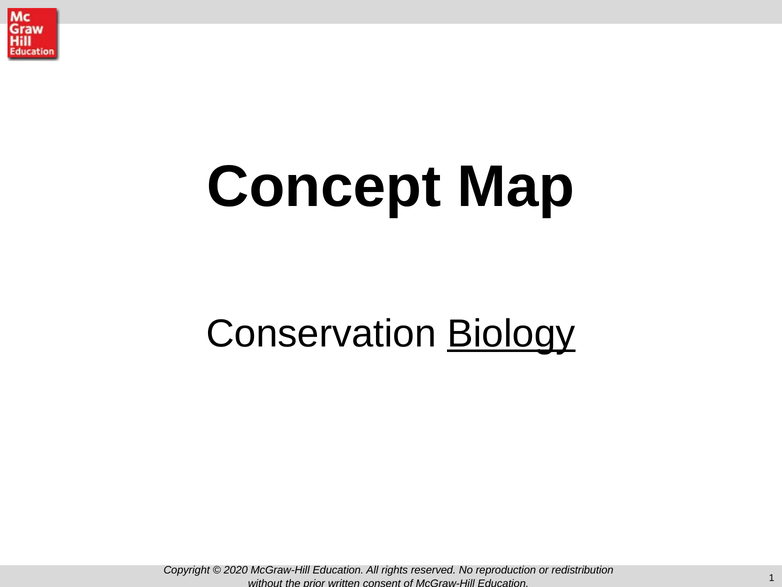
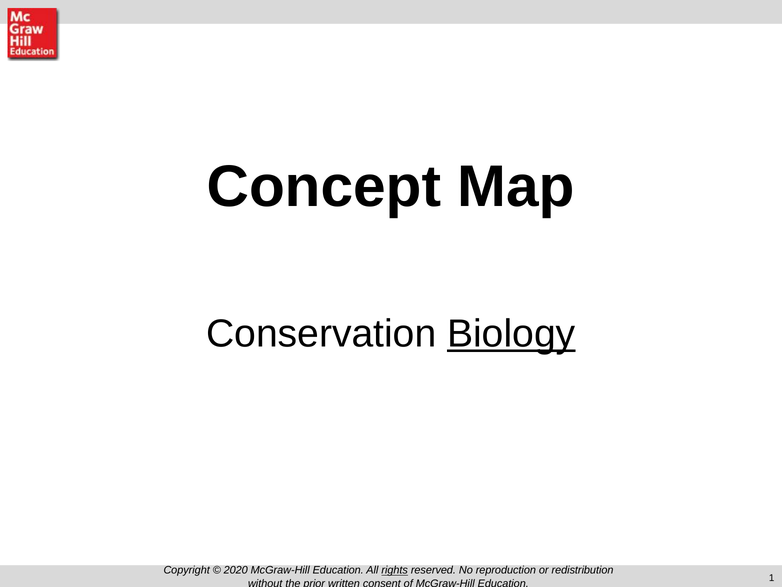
rights underline: none -> present (395, 570)
